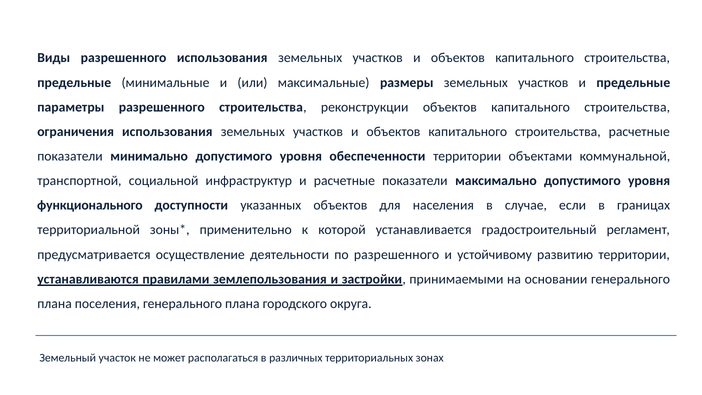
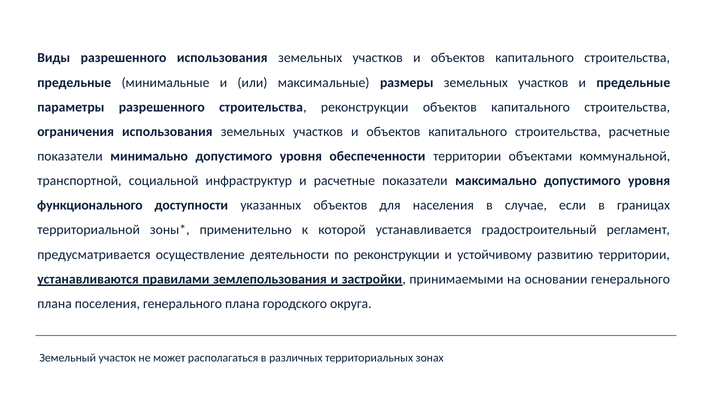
по разрешенного: разрешенного -> реконструкции (397, 254)
